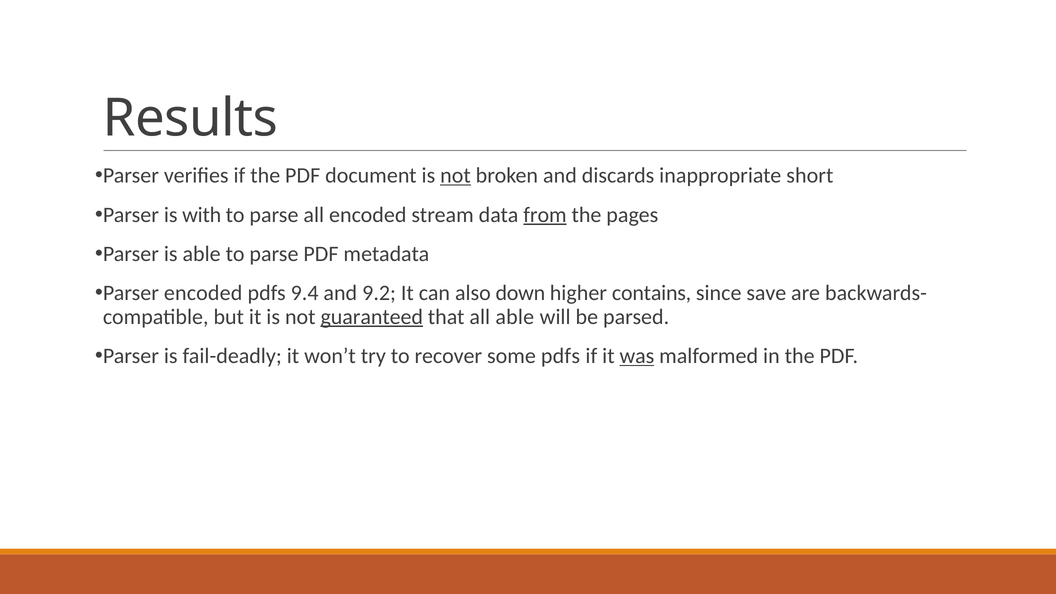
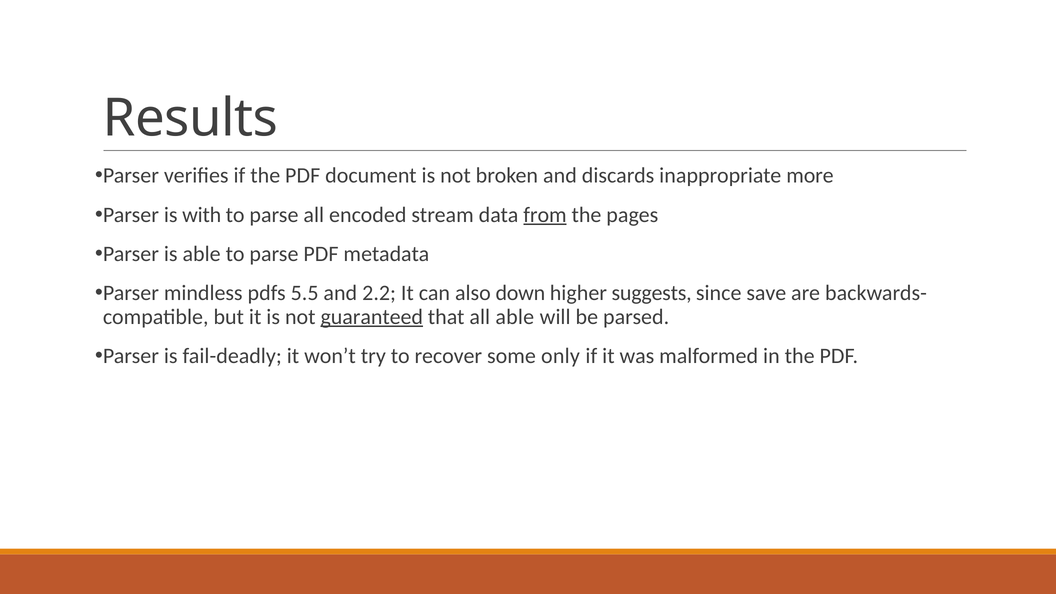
not underline: present -> none (455, 176)
short: short -> more (810, 176)
Parser encoded: encoded -> mindless (203, 293)
9.4: 9.4 -> 5.5 (305, 293)
9.2: 9.2 -> 2.2 (379, 293)
contains: contains -> suggests (652, 293)
some pdfs: pdfs -> only (560, 356)
was underline: present -> none (637, 356)
